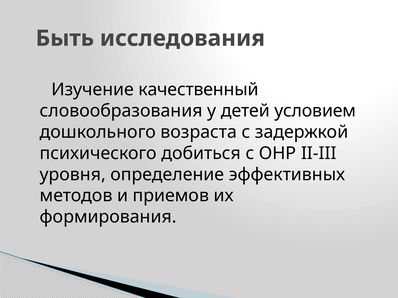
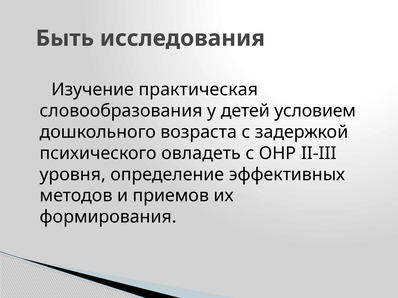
качественный: качественный -> практическая (198, 90)
добиться: добиться -> овладеть (201, 153)
